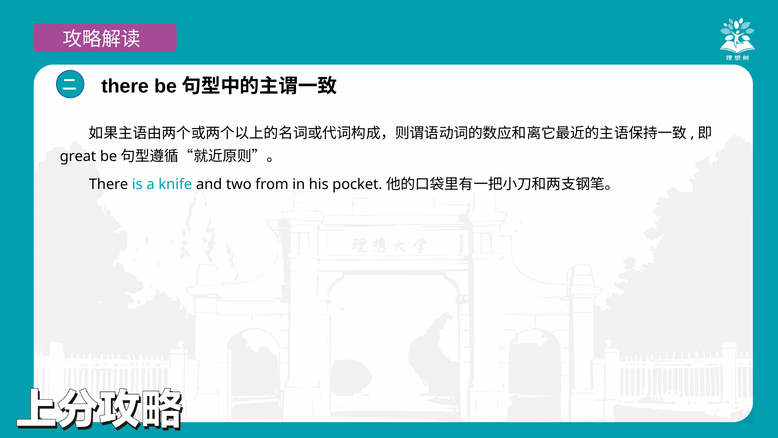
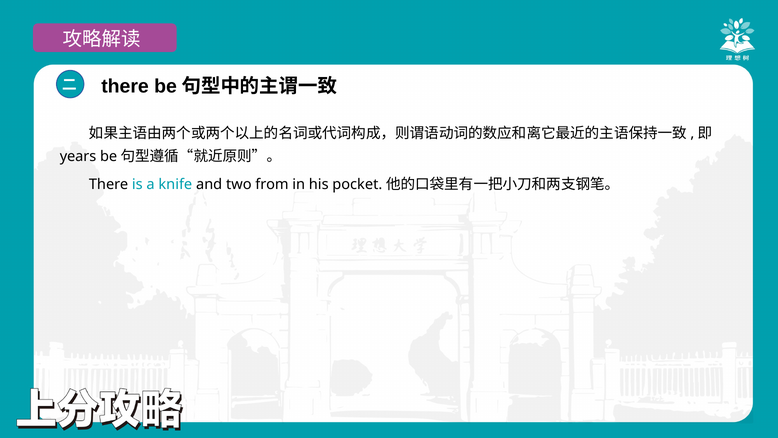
great: great -> years (78, 156)
